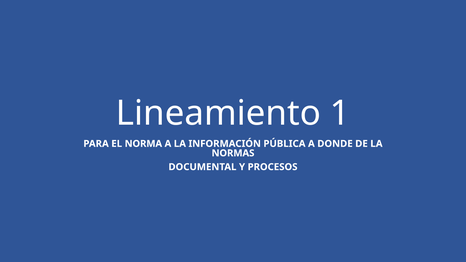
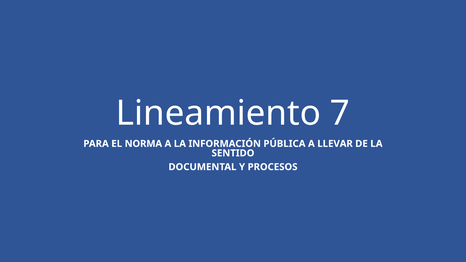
1: 1 -> 7 (340, 113)
DONDE: DONDE -> LLEVAR (335, 144)
NORMAS: NORMAS -> SENTIDO (233, 153)
